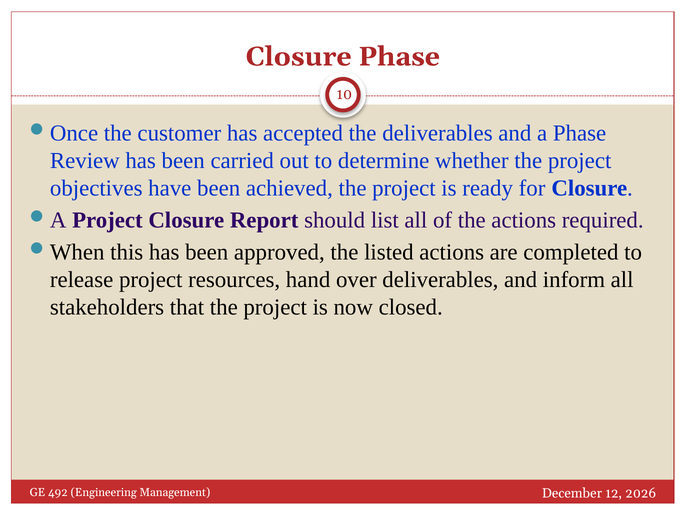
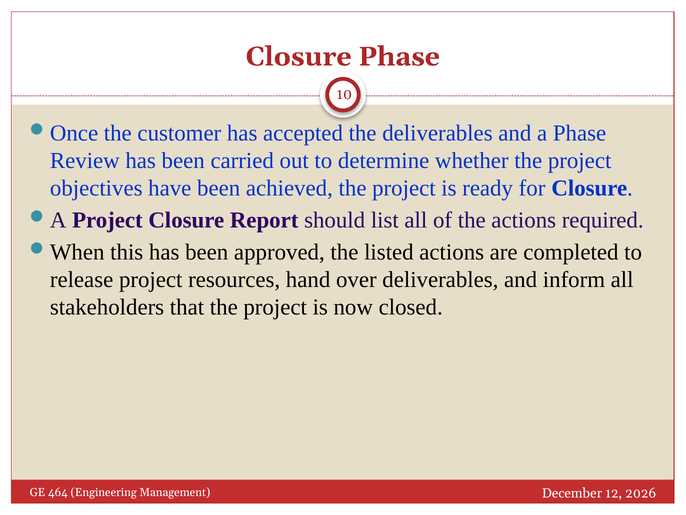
492: 492 -> 464 (58, 492)
